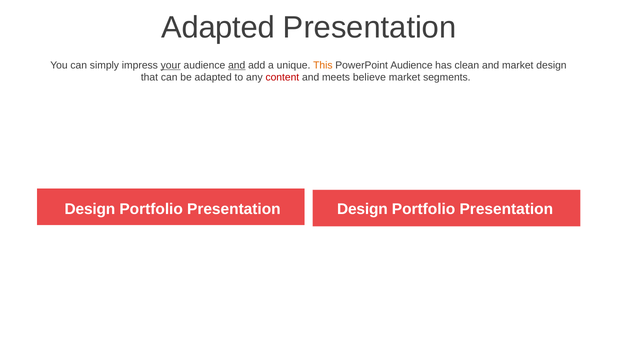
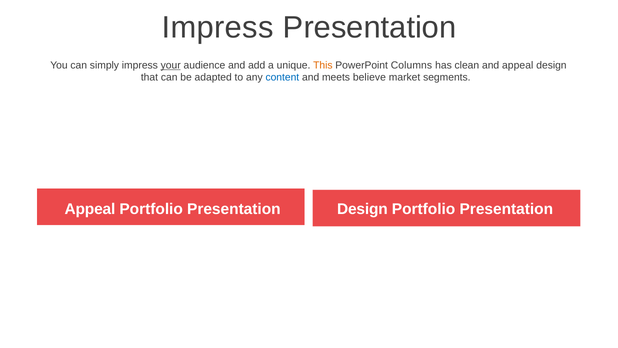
Adapted: Adapted -> Impress (218, 27)
and underline: present -> none (237, 65)
PowerPoint Audience: Audience -> Columns (411, 65)
and market: market -> appeal (518, 65)
content colour: red -> blue (282, 77)
Design: Design -> Appeal (90, 209)
